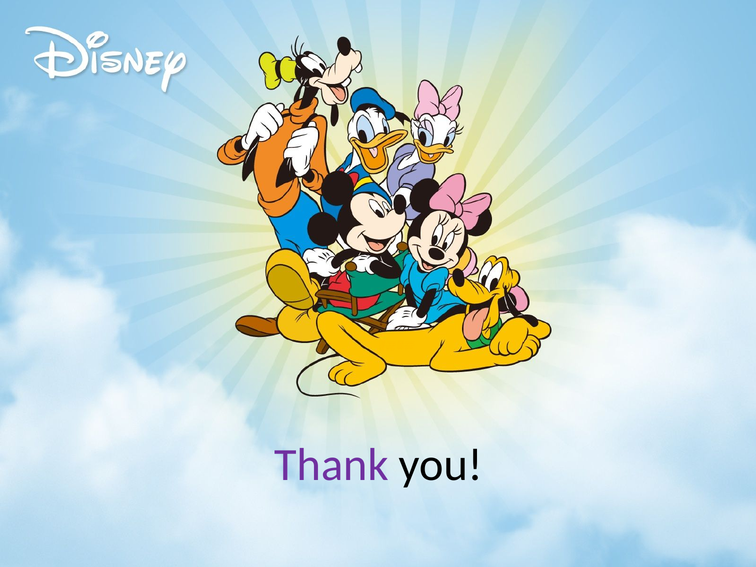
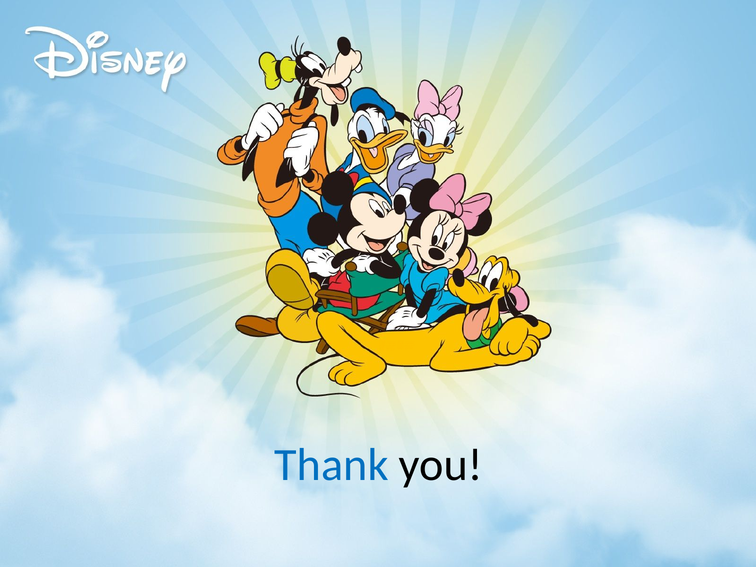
Thank colour: purple -> blue (331, 465)
